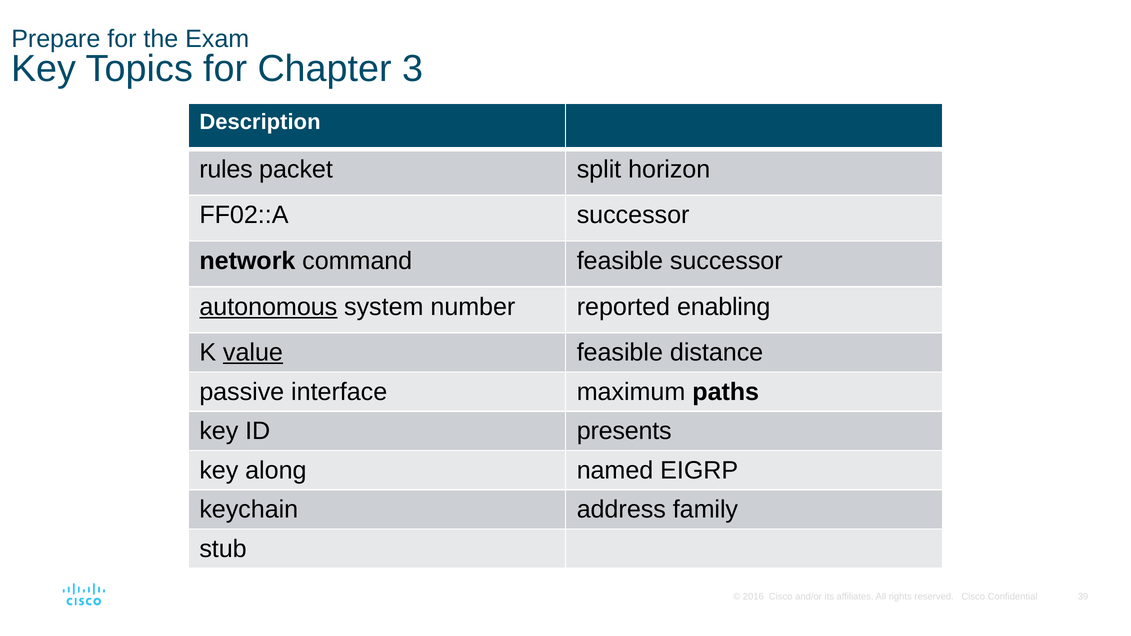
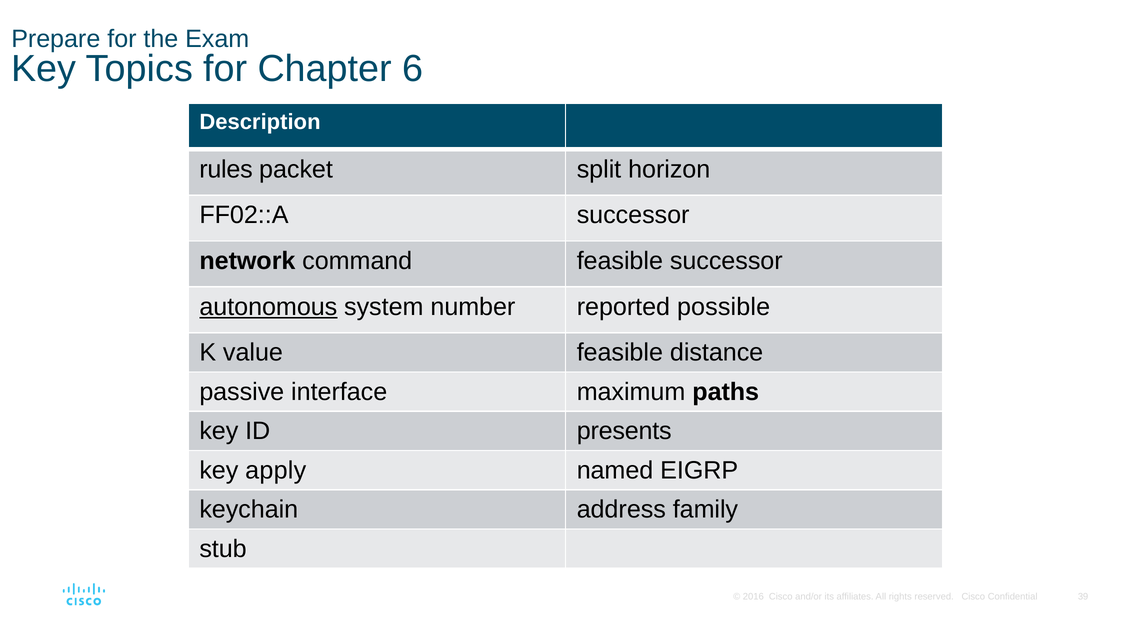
3: 3 -> 6 (413, 69)
enabling: enabling -> possible (724, 307)
value underline: present -> none (253, 353)
along: along -> apply (276, 471)
